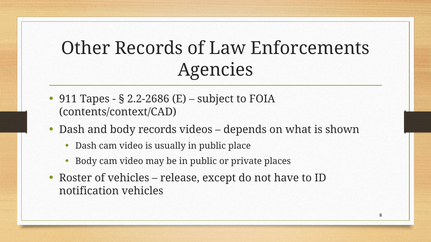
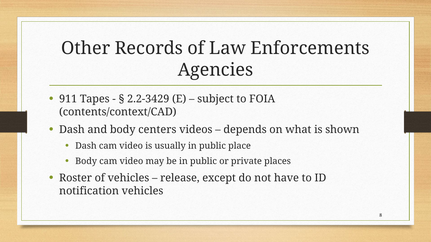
2.2-2686: 2.2-2686 -> 2.2-3429 (148, 99)
body records: records -> centers (157, 130)
